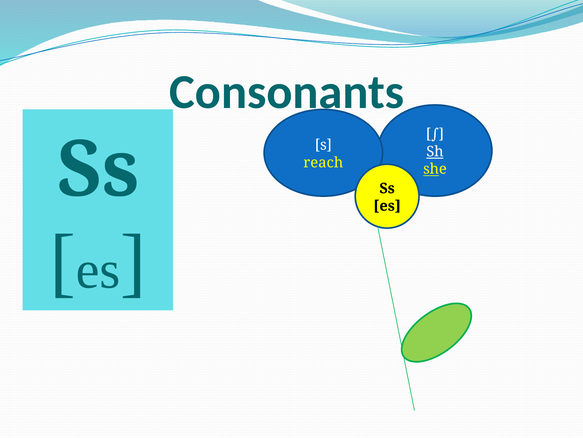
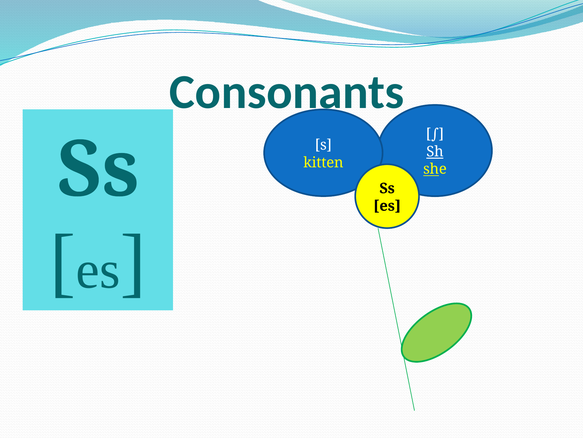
reach: reach -> kitten (323, 162)
